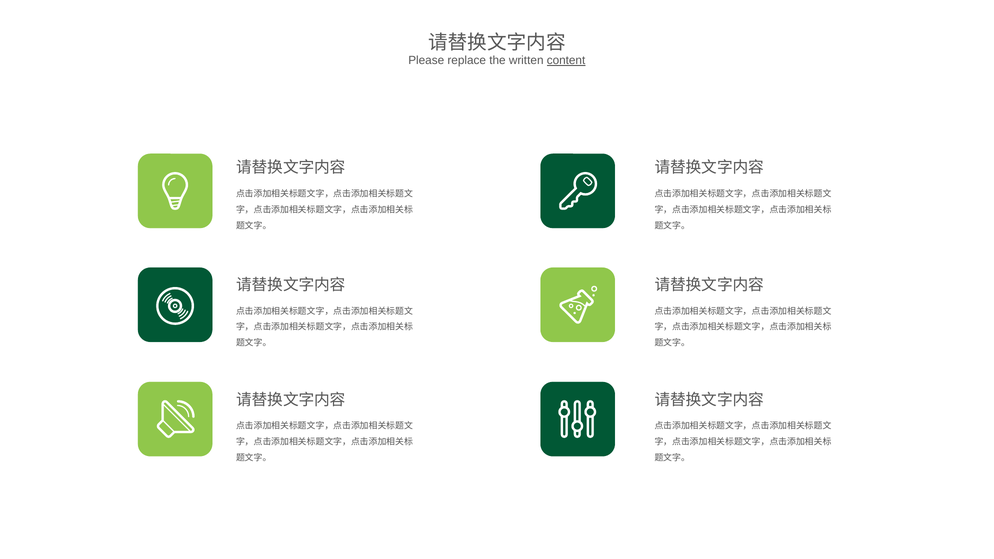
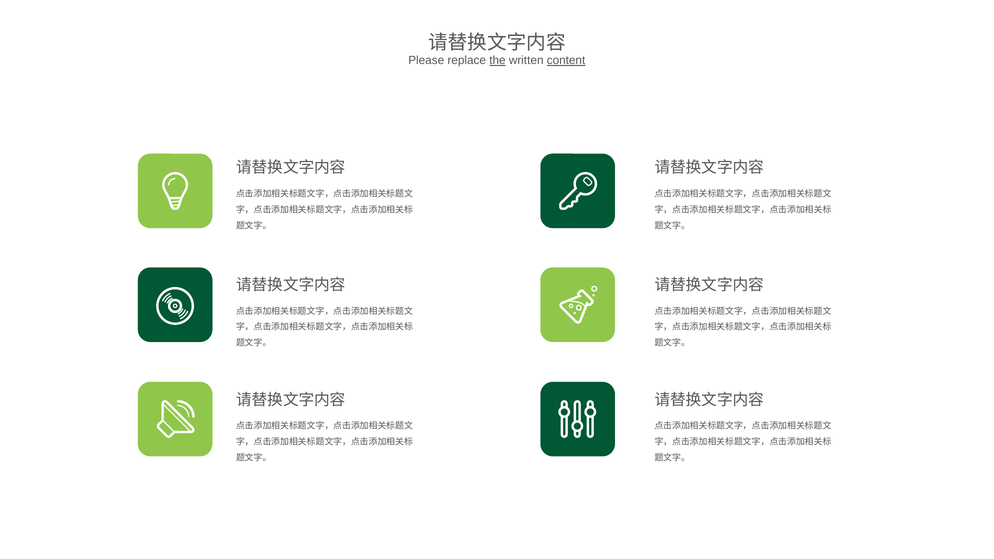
the underline: none -> present (497, 61)
